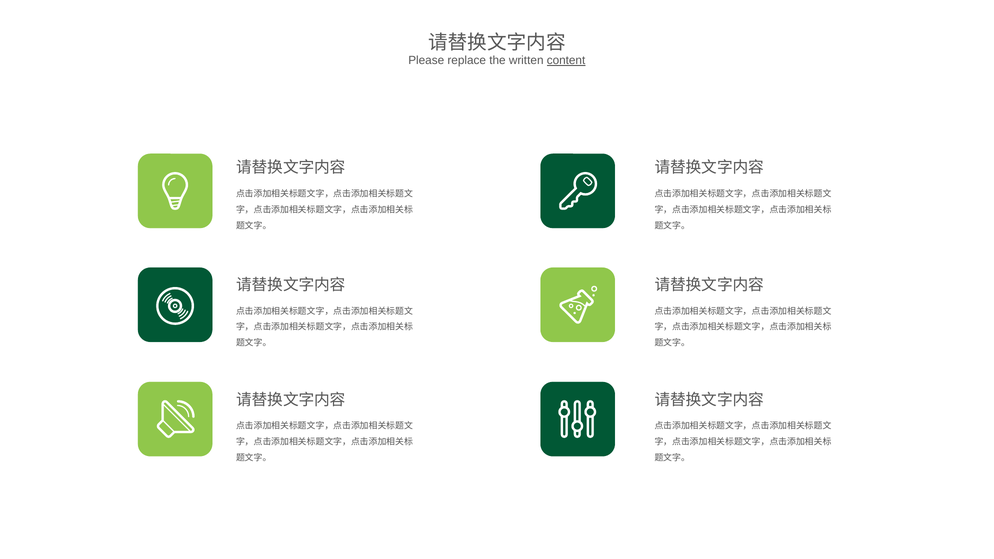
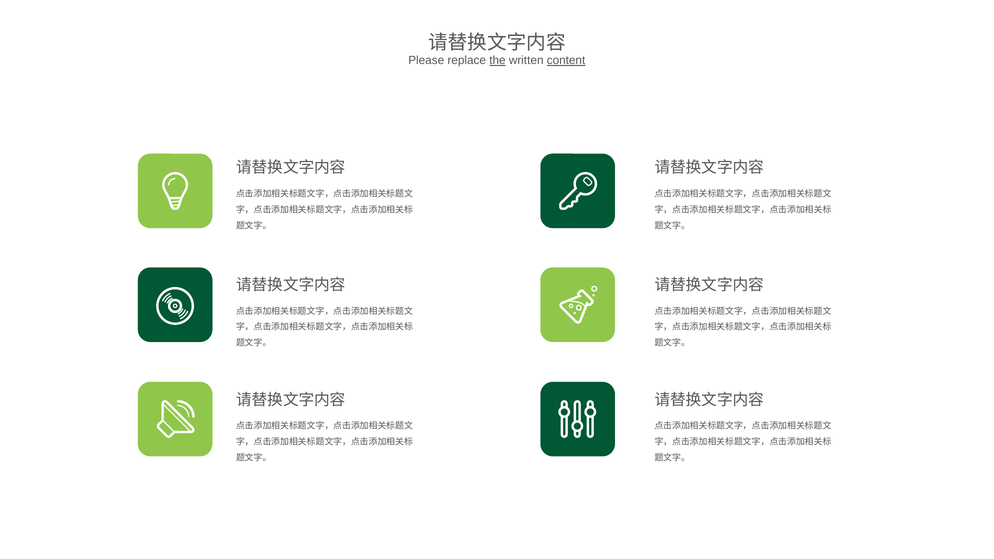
the underline: none -> present (497, 61)
